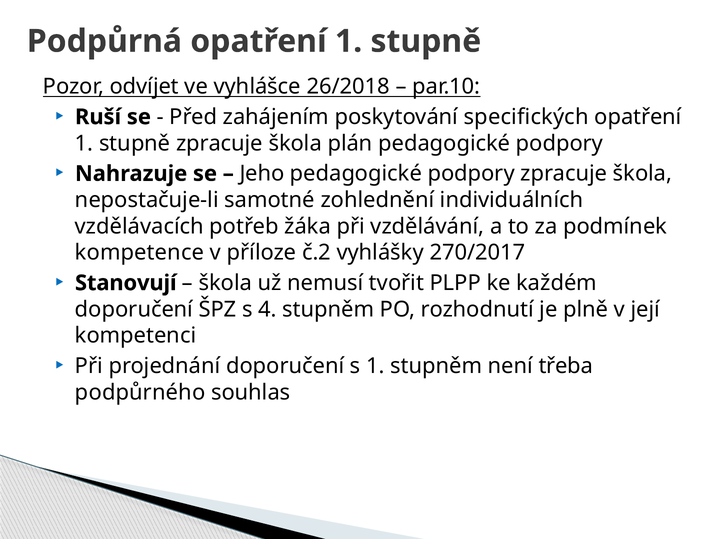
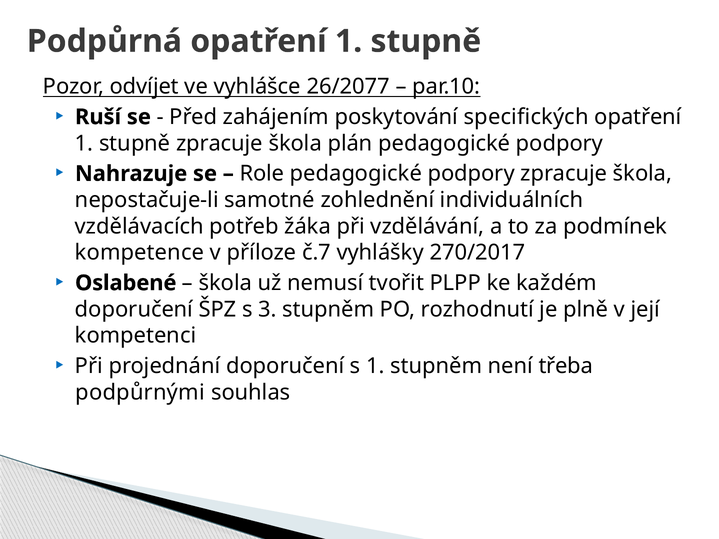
26/2018: 26/2018 -> 26/2077 (348, 87)
Jeho: Jeho -> Role (262, 174)
č.2: č.2 -> č.7 (317, 253)
Stanovují: Stanovují -> Oslabené (126, 283)
4: 4 -> 3 (267, 309)
podpůrného: podpůrného -> podpůrnými (140, 393)
